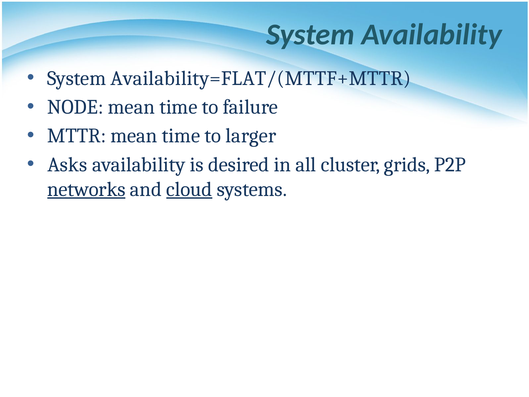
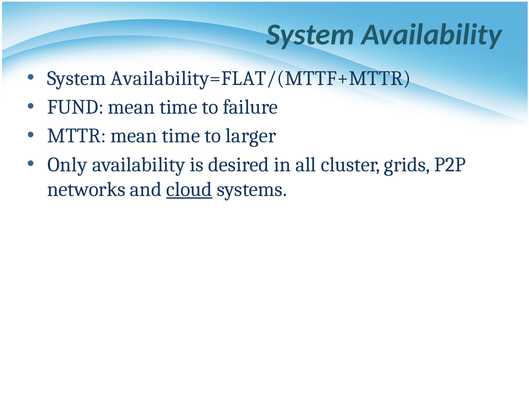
NODE: NODE -> FUND (75, 107)
Asks: Asks -> Only (67, 164)
networks underline: present -> none (86, 189)
